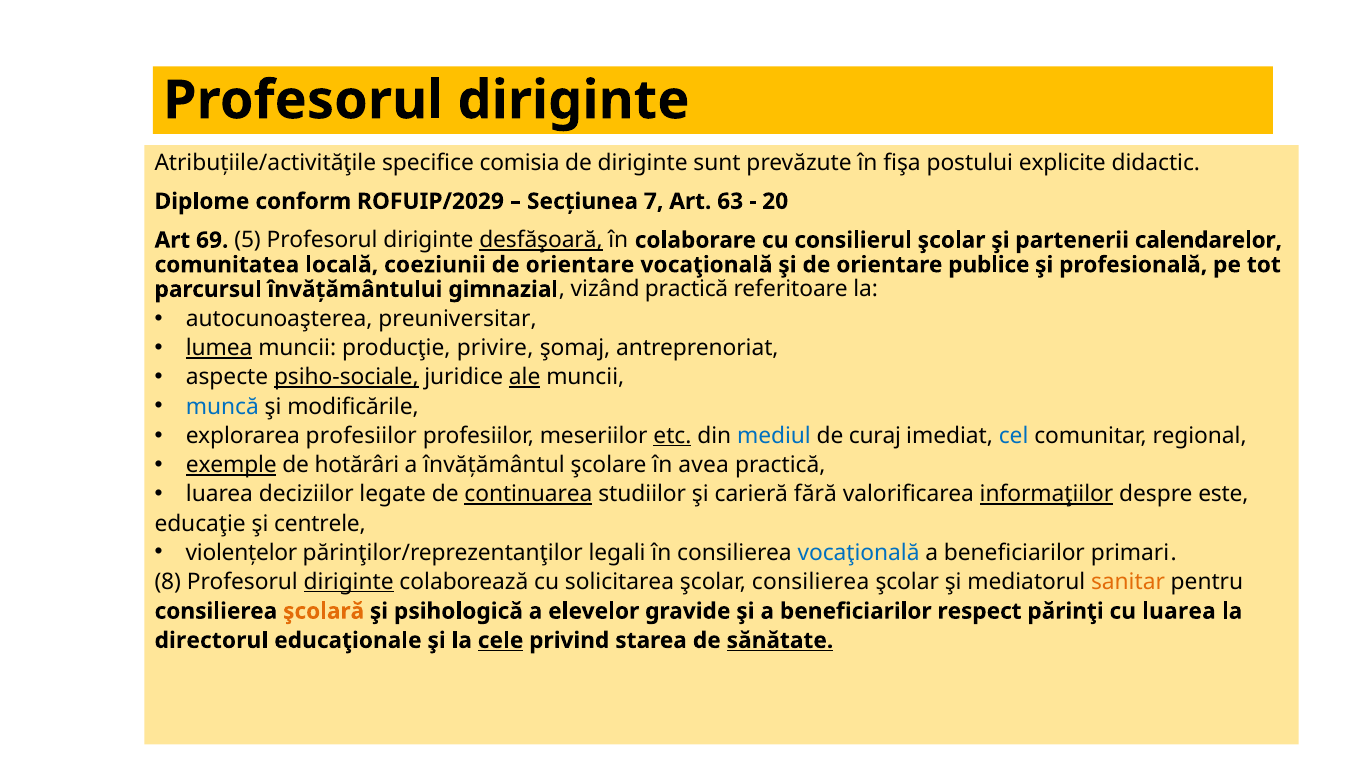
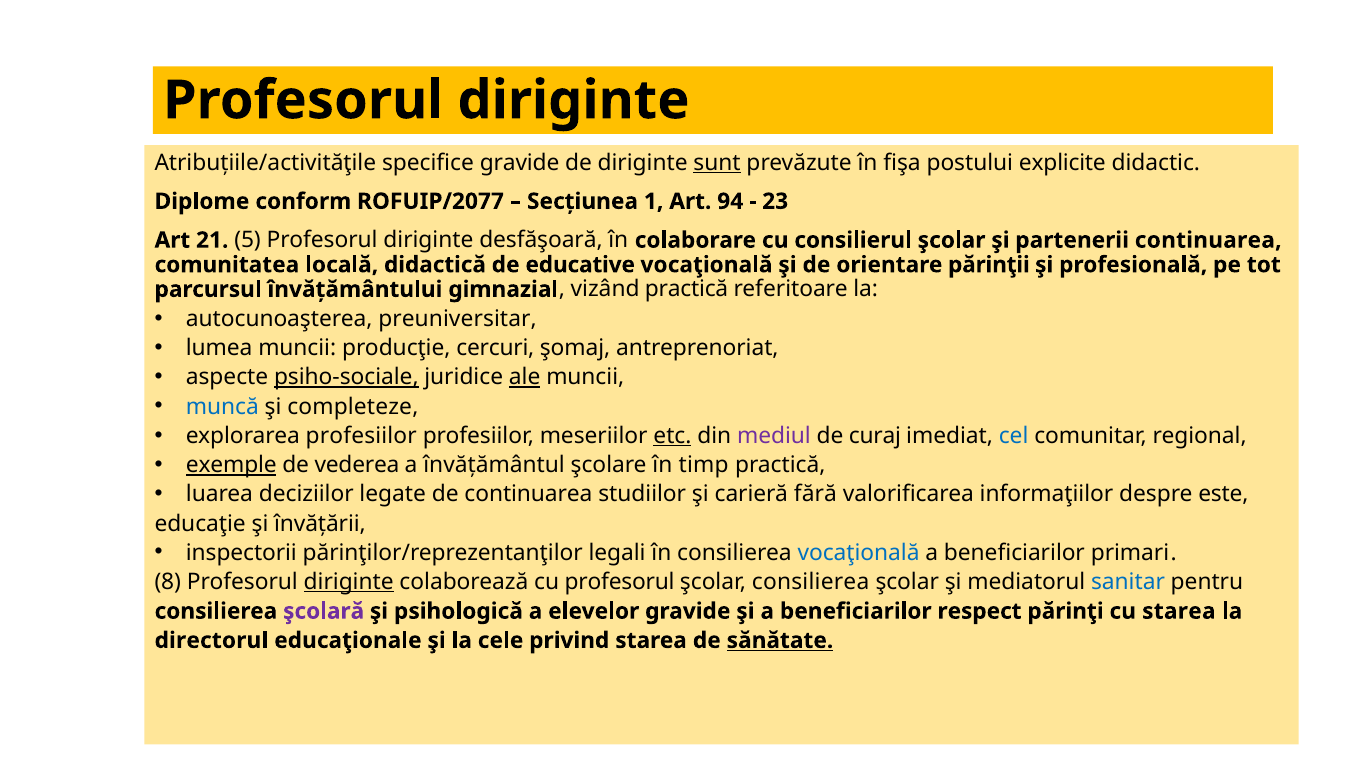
specifice comisia: comisia -> gravide (520, 162)
sunt underline: none -> present (717, 162)
ROFUIP/2029: ROFUIP/2029 -> ROFUIP/2077 (430, 201)
7: 7 -> 1 (654, 201)
63: 63 -> 94 (730, 201)
20: 20 -> 23 (775, 201)
69: 69 -> 21 (212, 240)
desfăşoară underline: present -> none (541, 240)
partenerii calendarelor: calendarelor -> continuarea (1208, 240)
coeziunii: coeziunii -> didactică (435, 265)
orientare: orientare -> educative (580, 265)
publice: publice -> părinţii (989, 265)
lumea underline: present -> none (219, 348)
privire: privire -> cercuri (495, 348)
modificările: modificările -> completeze (353, 407)
mediul colour: blue -> purple (774, 436)
hotărâri: hotărâri -> vederea (357, 465)
avea: avea -> timp (704, 465)
continuarea underline: present -> none (528, 494)
informaţiilor underline: present -> none (1047, 494)
centrele: centrele -> învățării (320, 523)
violențelor: violențelor -> inspectorii (241, 553)
cu solicitarea: solicitarea -> profesorul (620, 582)
sanitar colour: orange -> blue (1128, 582)
şcolară colour: orange -> purple (324, 611)
cu luarea: luarea -> starea (1179, 611)
cele underline: present -> none (501, 640)
